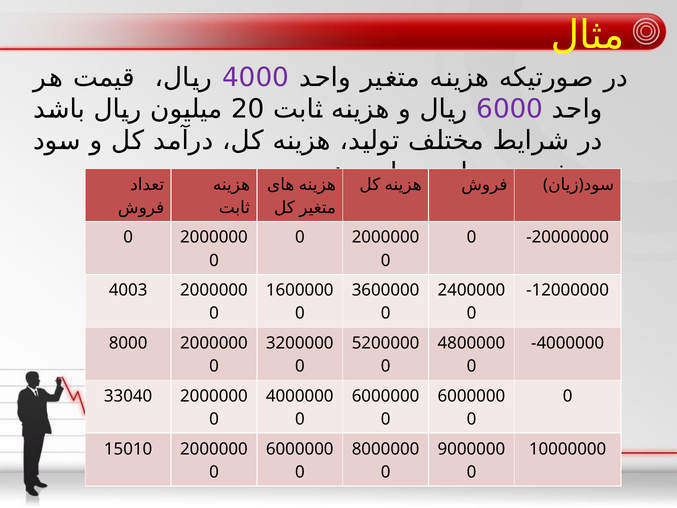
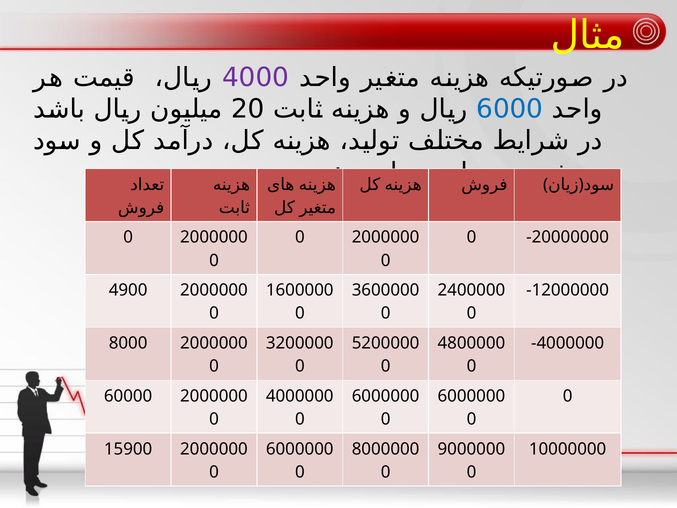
6000 colour: purple -> blue (510, 109)
4003: 4003 -> 4900 (128, 290)
33040: 33040 -> 60000 (128, 396)
15010: 15010 -> 15900 (128, 449)
